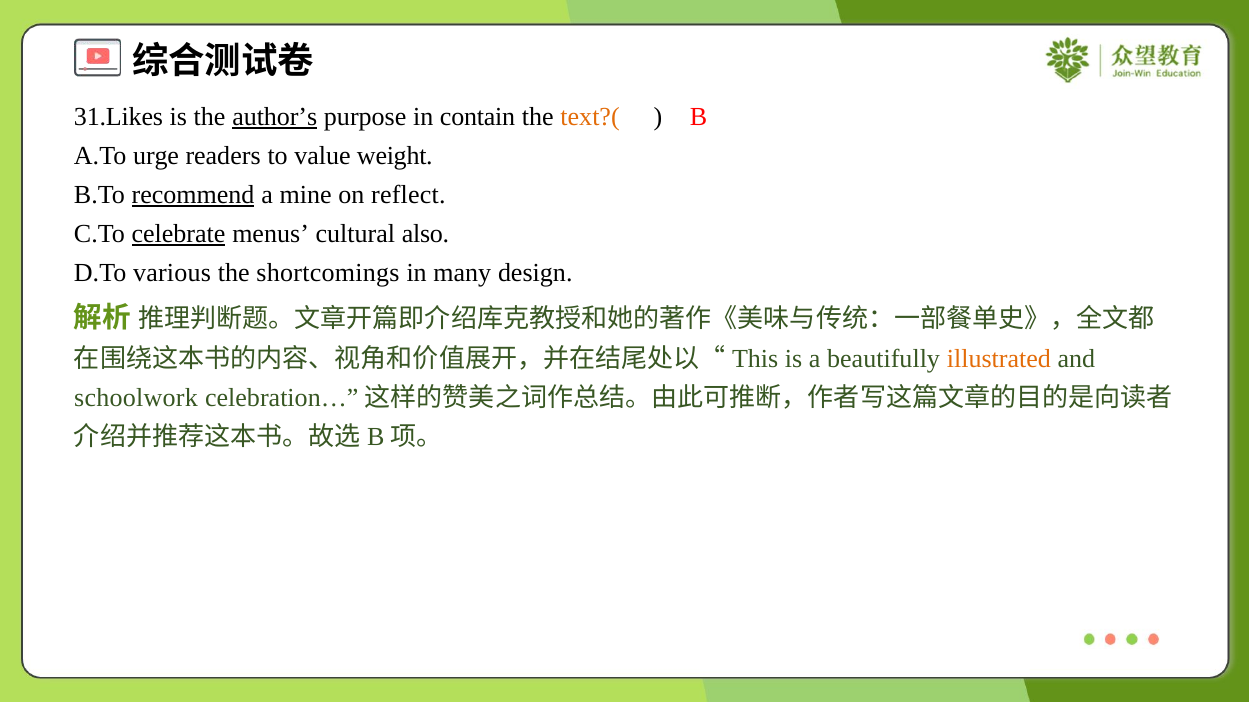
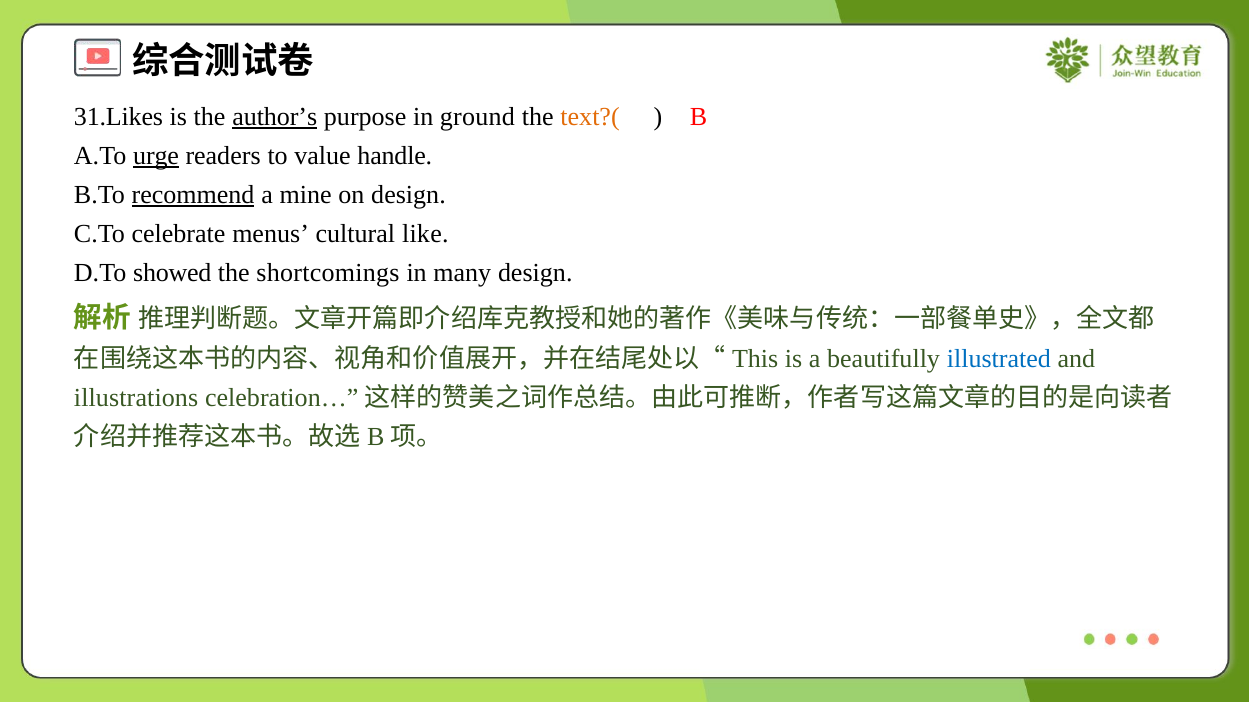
contain: contain -> ground (477, 117)
urge underline: none -> present (156, 156)
weight: weight -> handle (395, 156)
on reflect: reflect -> design (409, 195)
celebrate underline: present -> none (179, 234)
also: also -> like (425, 234)
various: various -> showed (172, 273)
illustrated colour: orange -> blue (999, 359)
schoolwork: schoolwork -> illustrations (136, 398)
